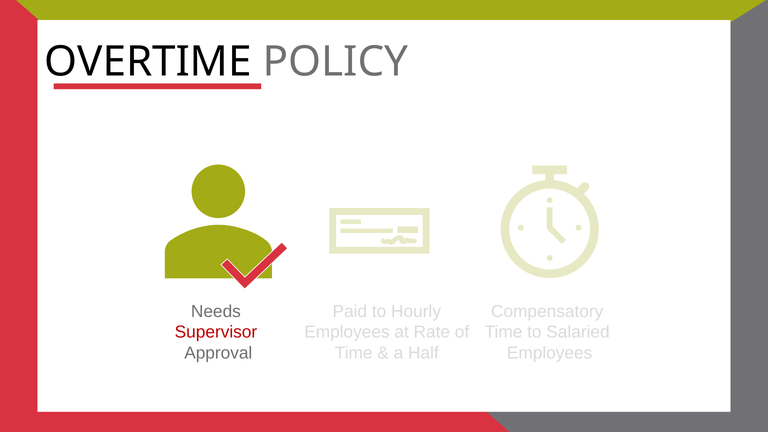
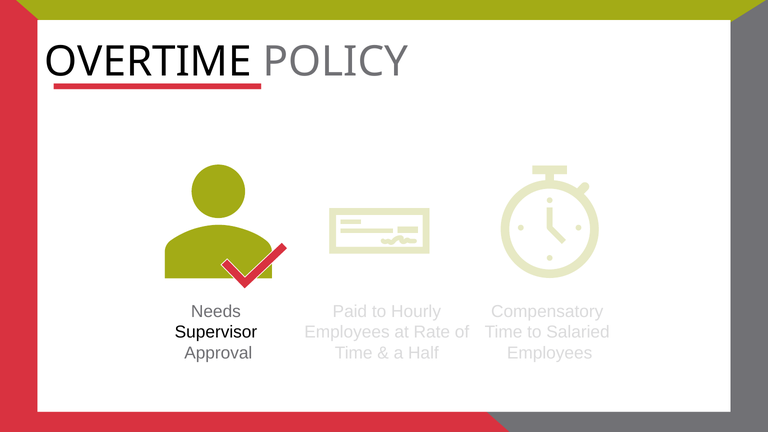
Supervisor colour: red -> black (216, 332)
